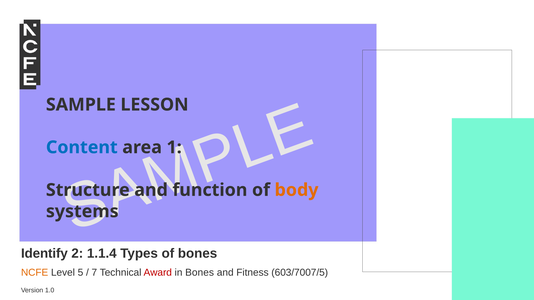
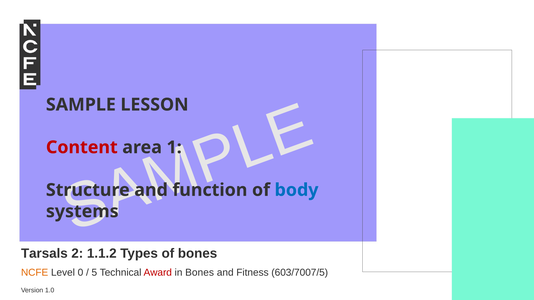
Content colour: blue -> red (82, 148)
body colour: orange -> blue (297, 190)
Identify: Identify -> Tarsals (44, 254)
1.1.4: 1.1.4 -> 1.1.2 (102, 254)
5: 5 -> 0 (80, 273)
7: 7 -> 5 (94, 273)
